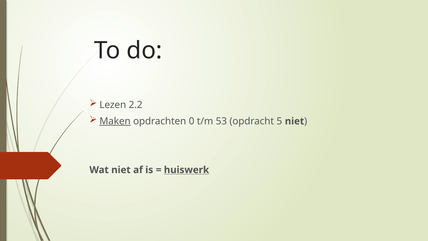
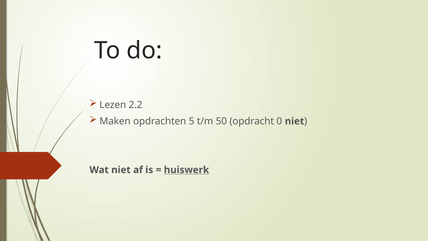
Maken underline: present -> none (115, 121)
0: 0 -> 5 (192, 121)
53: 53 -> 50 (221, 121)
5: 5 -> 0 (279, 121)
